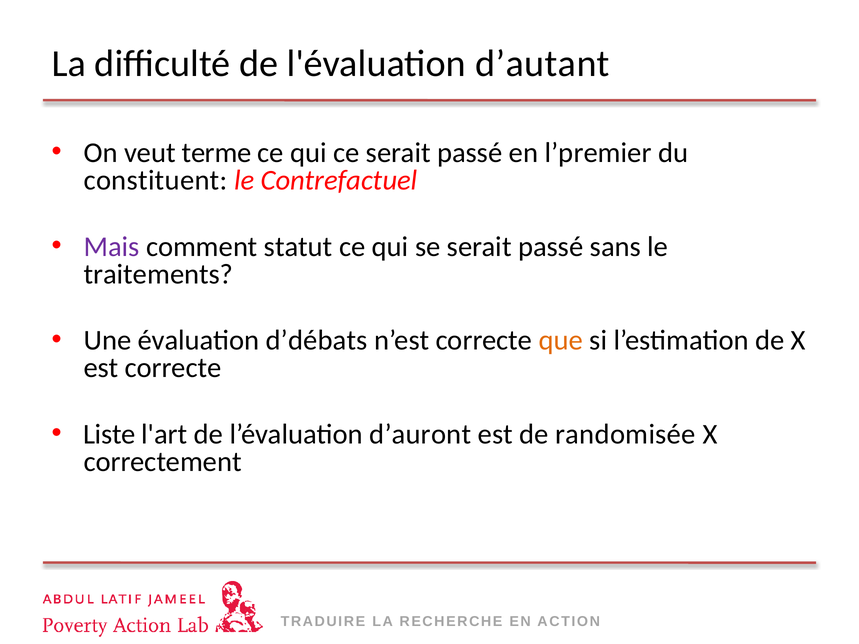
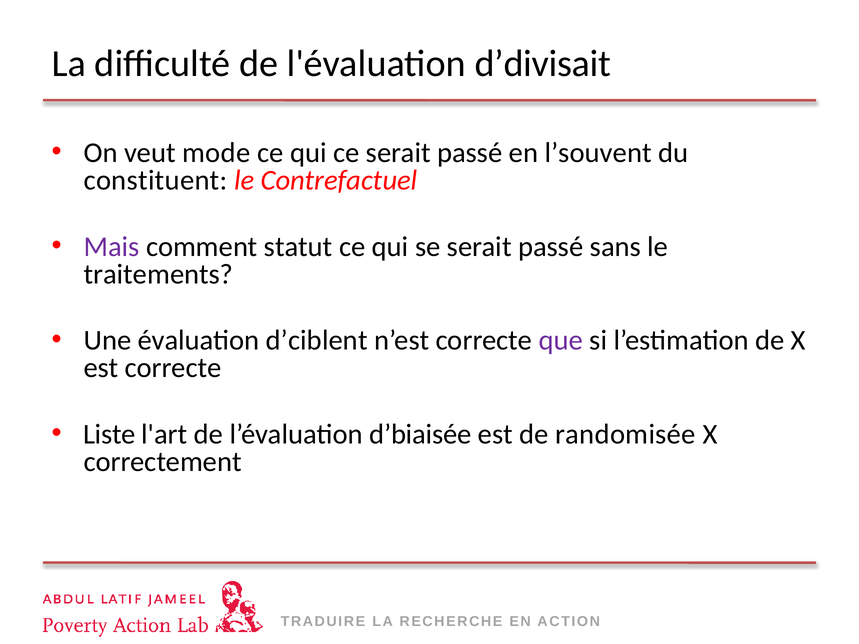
d’autant: d’autant -> d’divisait (543, 64)
terme: terme -> mode (216, 153)
l’premier: l’premier -> l’souvent (598, 153)
d’débats: d’débats -> d’ciblent (317, 341)
que colour: orange -> purple (561, 341)
d’auront: d’auront -> d’biaisée (420, 434)
